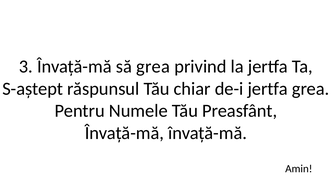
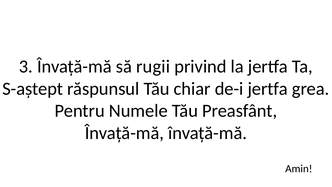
să grea: grea -> rugii (153, 66)
